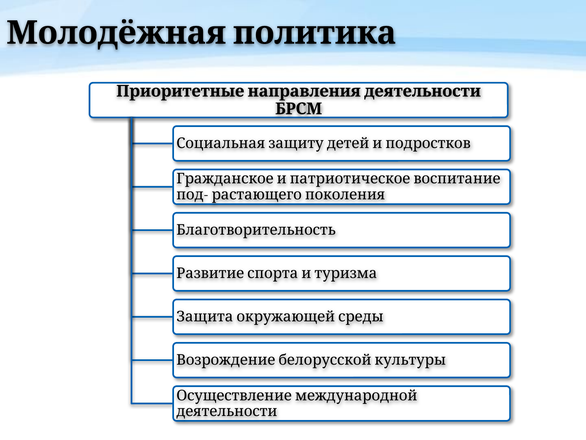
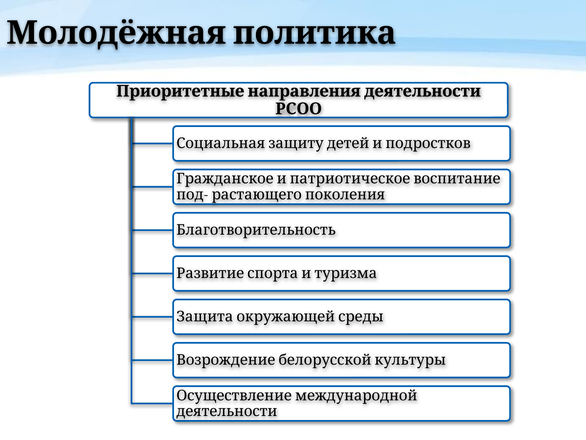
БРСМ: БРСМ -> РСОО (299, 109)
